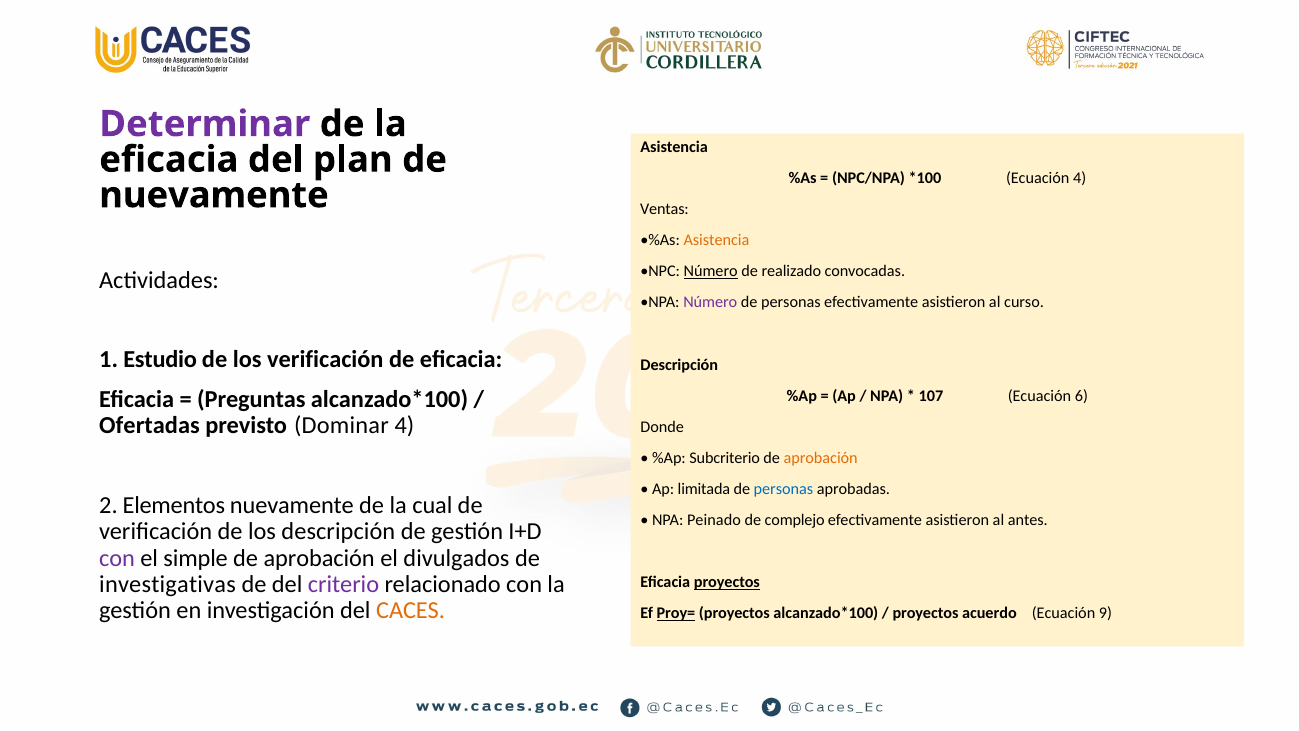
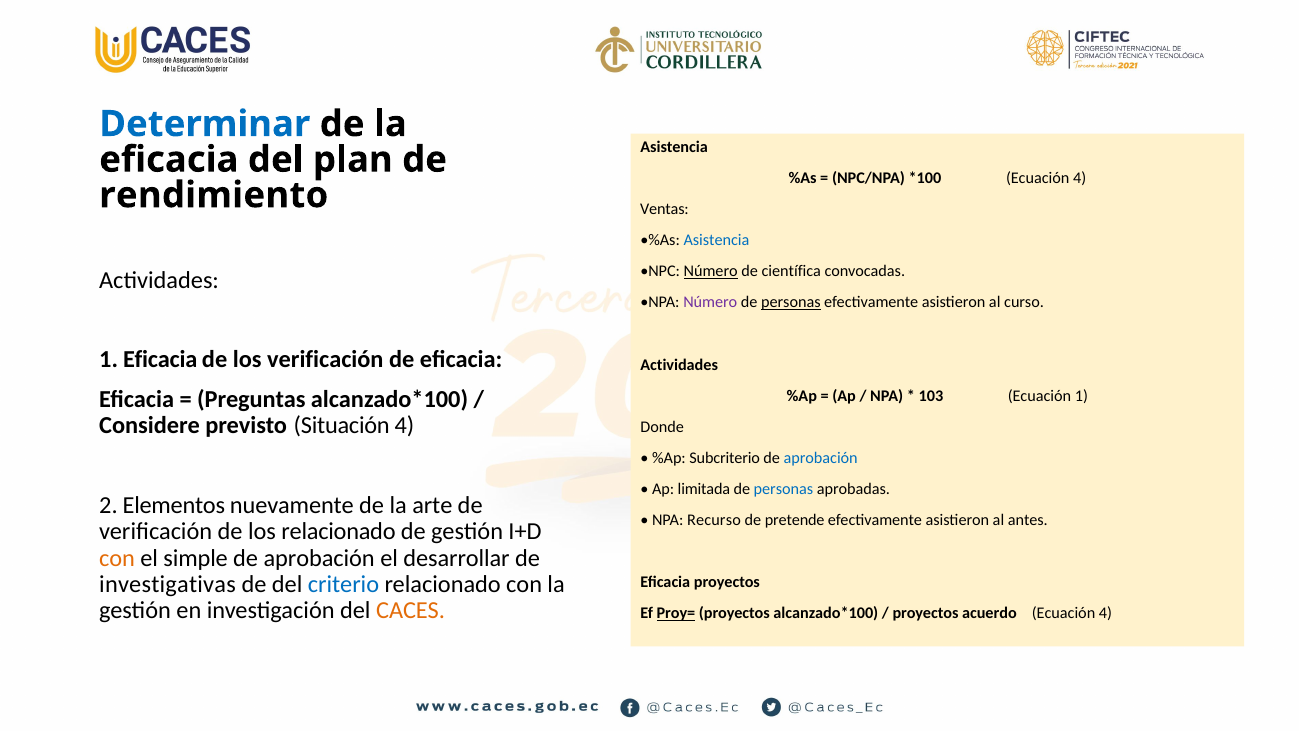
Determinar colour: purple -> blue (205, 124)
nuevamente: nuevamente -> rendimiento (214, 195)
Asistencia colour: orange -> blue (716, 240)
realizado: realizado -> científica (791, 271)
personas underline: none -> present (791, 302)
1 Estudio: Estudio -> Eficacia (160, 360)
Descripción: Descripción -> Actividades (679, 365)
107: 107 -> 103 (931, 396)
Ecuación 6: 6 -> 1 (1081, 396)
Ofertadas: Ofertadas -> Considere (150, 426)
Dominar: Dominar -> Situación (342, 426)
aprobación colour: orange -> blue (821, 458)
cual: cual -> arte (432, 505)
Peinado: Peinado -> Recurso (714, 520)
complejo: complejo -> pretende (795, 520)
los descripción: descripción -> relacionado (339, 532)
con colour: purple -> orange (117, 558)
divulgados: divulgados -> desarrollar (457, 558)
criterio colour: purple -> blue (343, 584)
proyectos underline: present -> none (727, 582)
9: 9 -> 4 (1105, 613)
